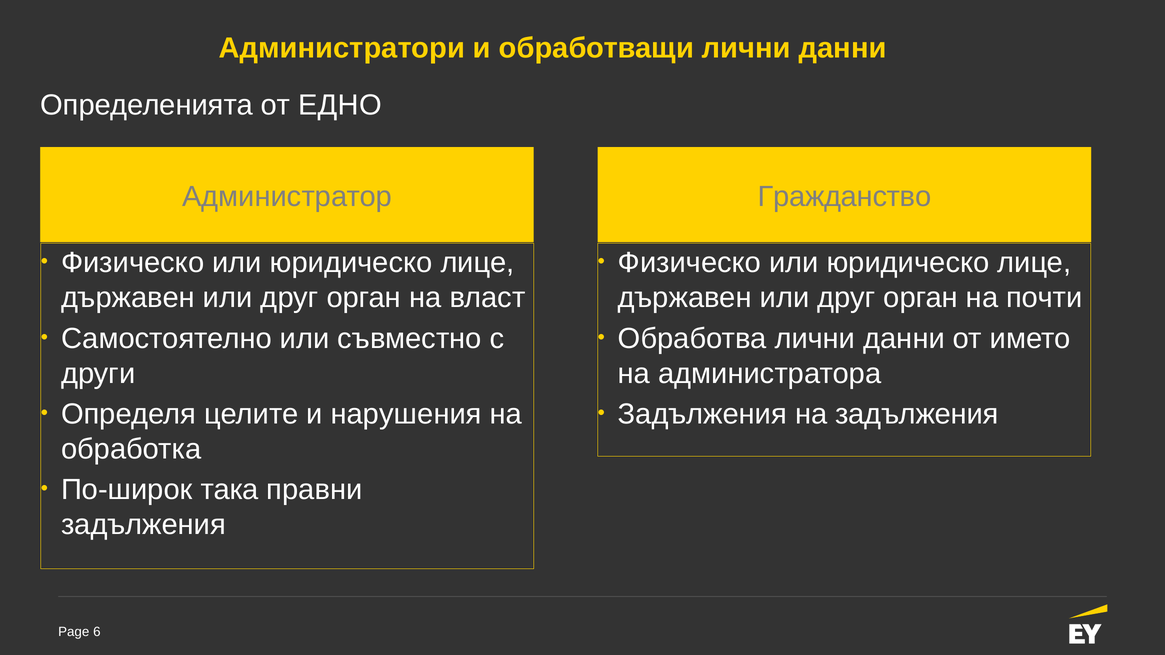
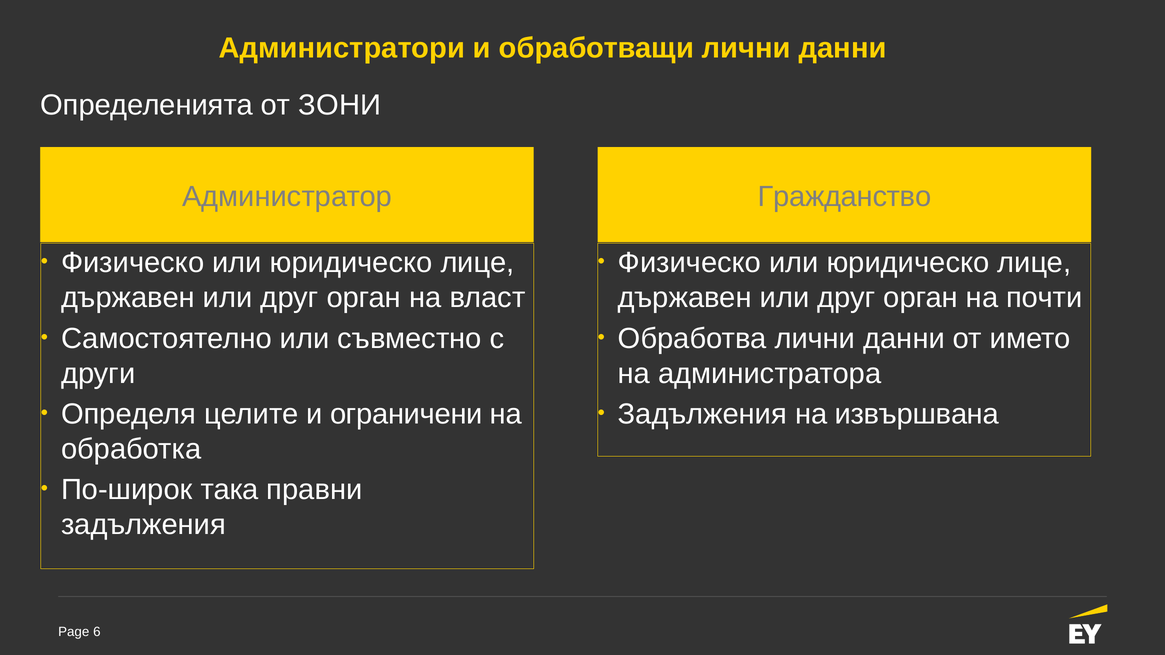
ЕДНО: ЕДНО -> ЗОНИ (340, 105)
нарушения: нарушения -> ограничени (406, 414)
на задължения: задължения -> извършвана (917, 414)
